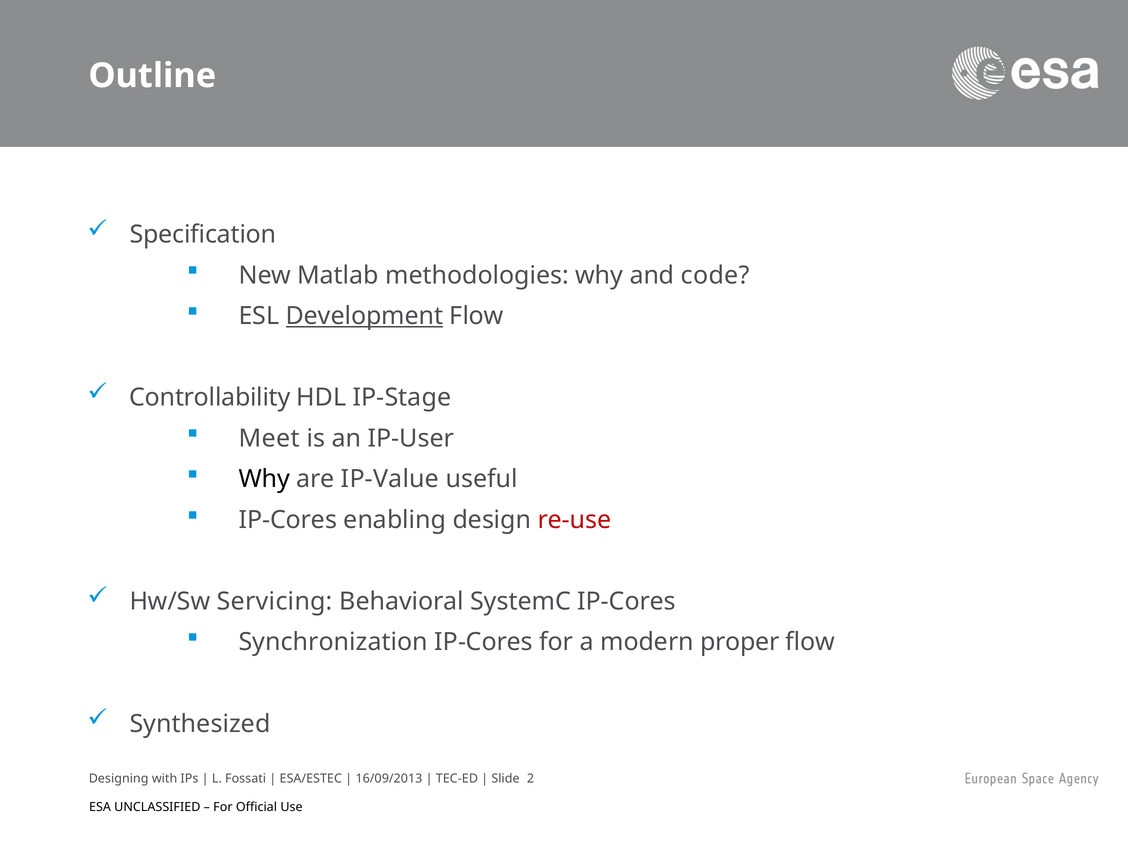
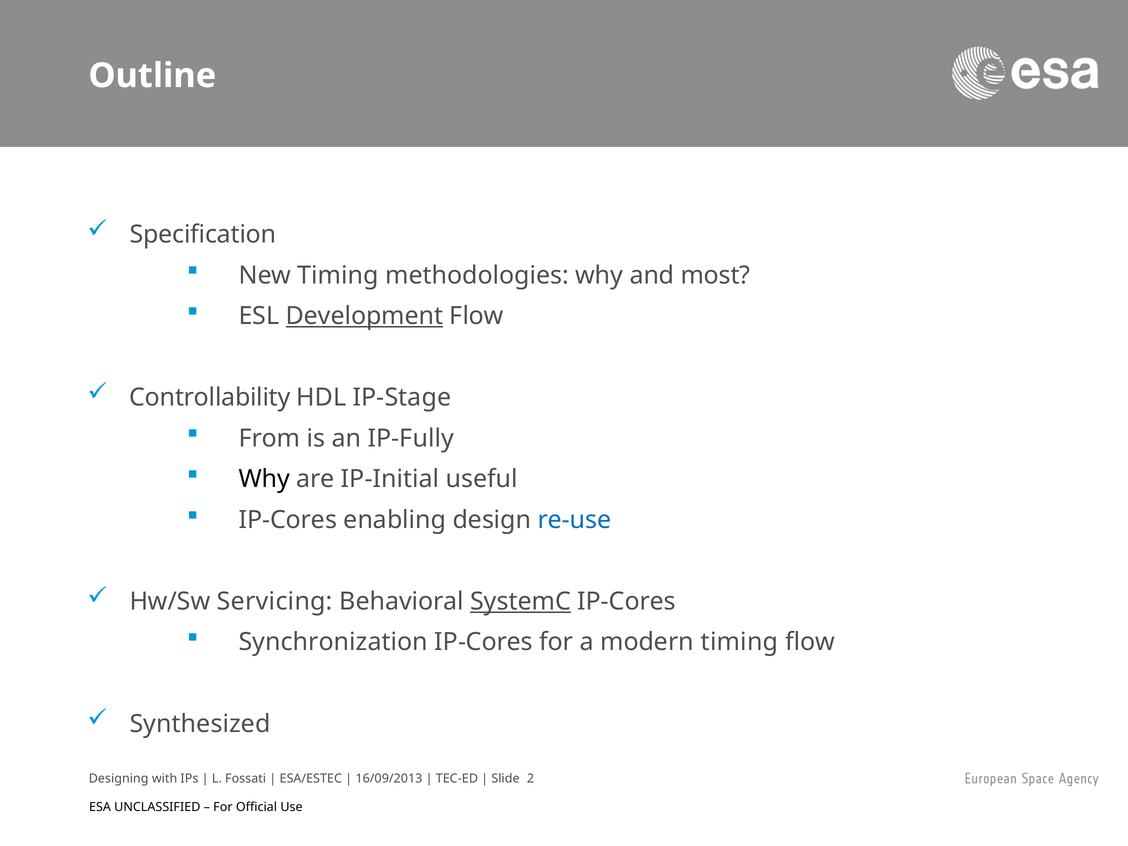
New Matlab: Matlab -> Timing (338, 275)
code: code -> most (715, 275)
Meet: Meet -> From (270, 438)
IP-User: IP-User -> IP-Fully (411, 438)
IP-Value: IP-Value -> IP-Initial (390, 479)
re-use colour: red -> blue (574, 520)
SystemC underline: none -> present (521, 601)
modern proper: proper -> timing (740, 642)
